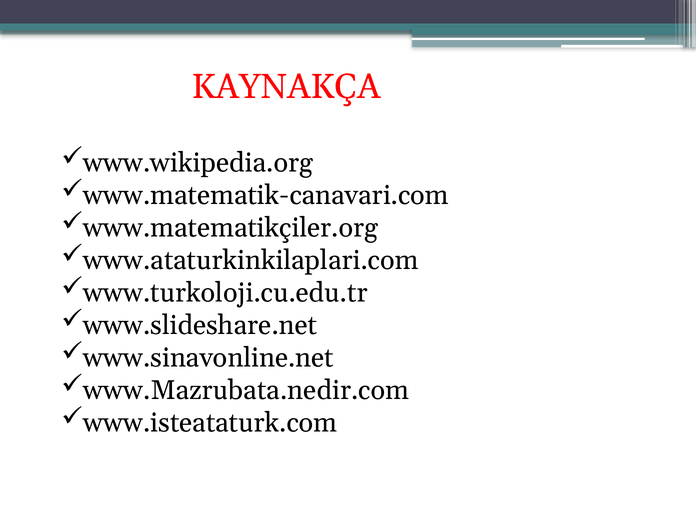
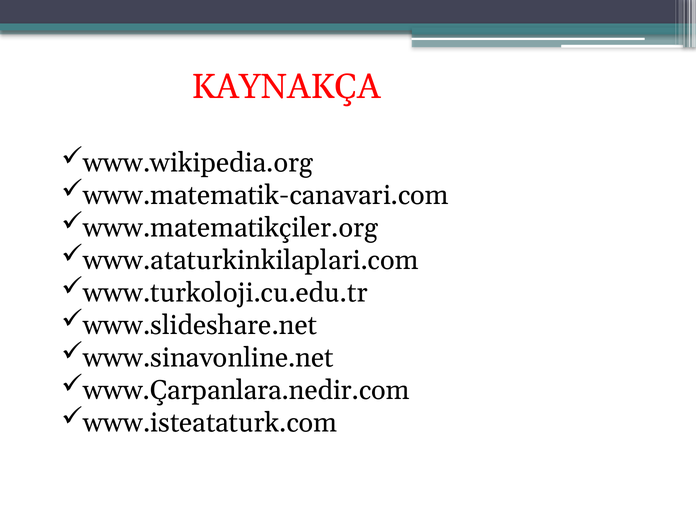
www.Mazrubata.nedir.com: www.Mazrubata.nedir.com -> www.Çarpanlara.nedir.com (246, 390)
